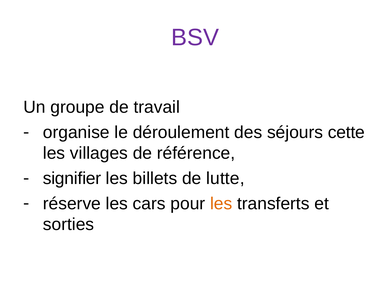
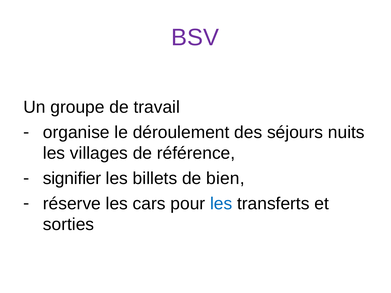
cette: cette -> nuits (346, 132)
lutte: lutte -> bien (225, 179)
les colour: orange -> blue (221, 204)
